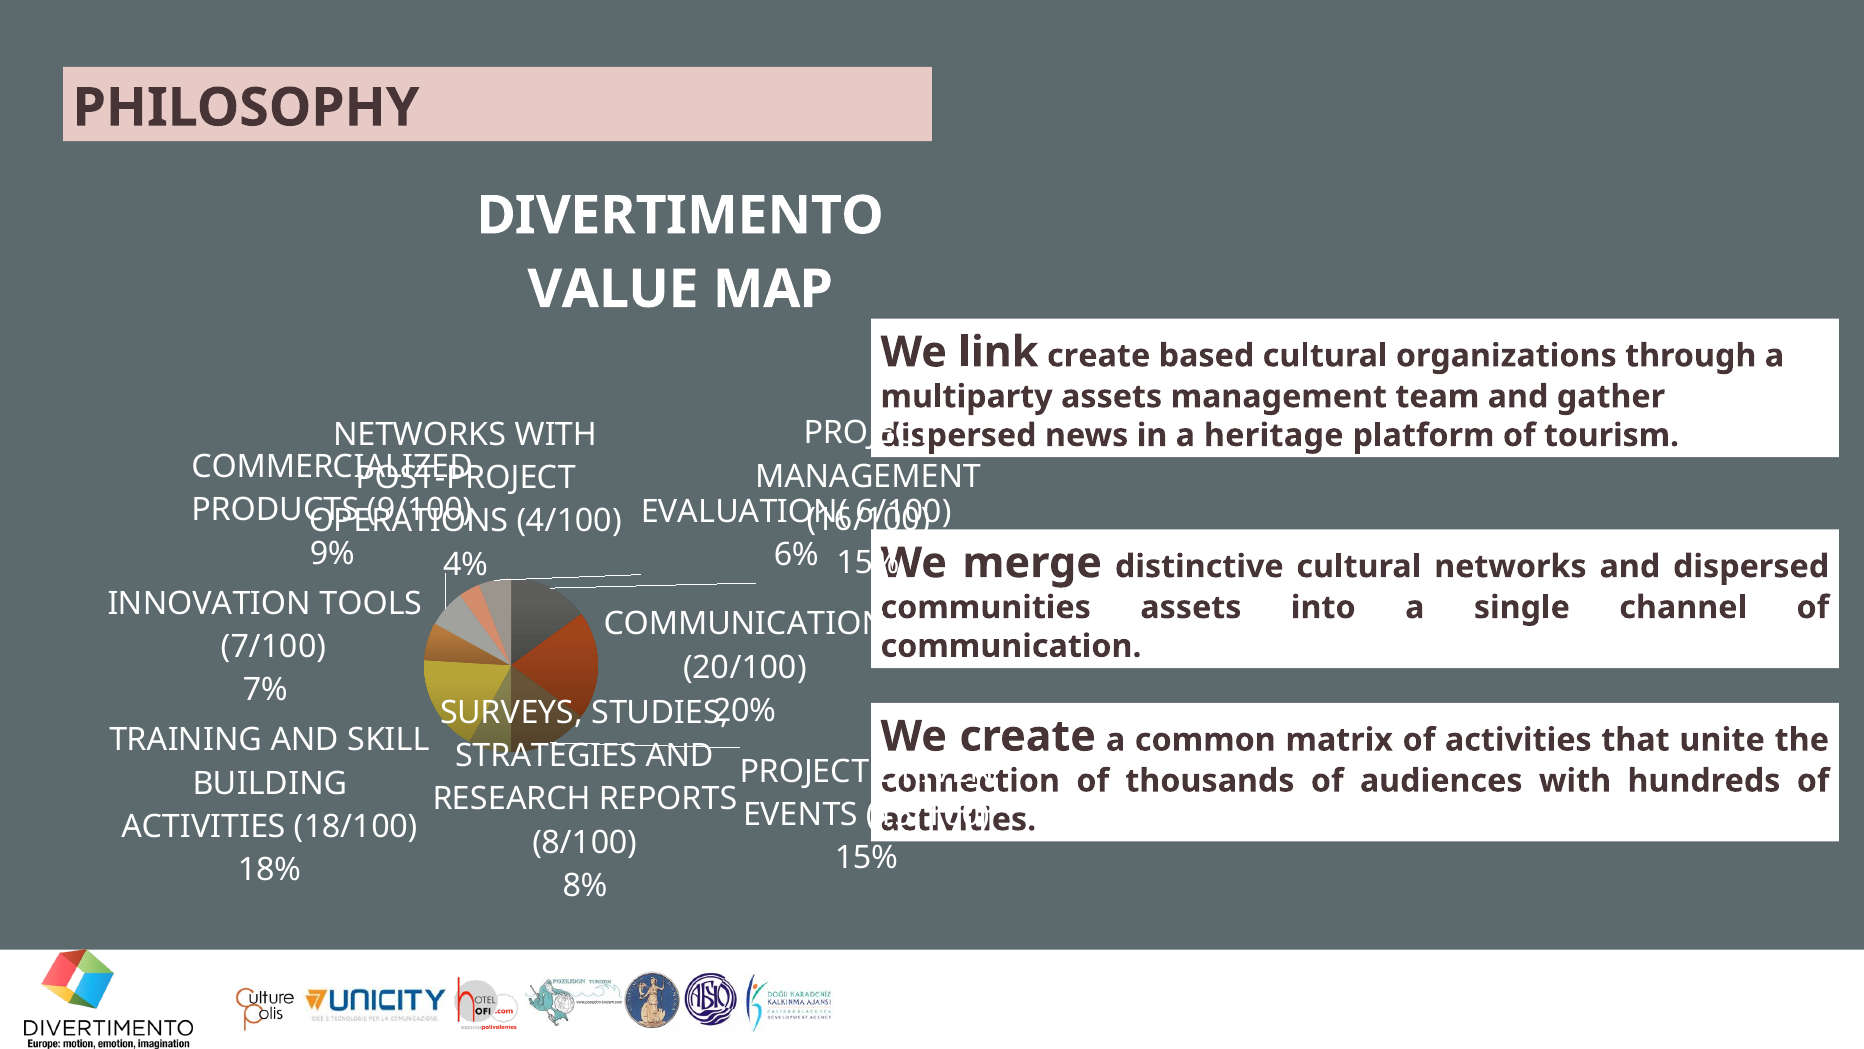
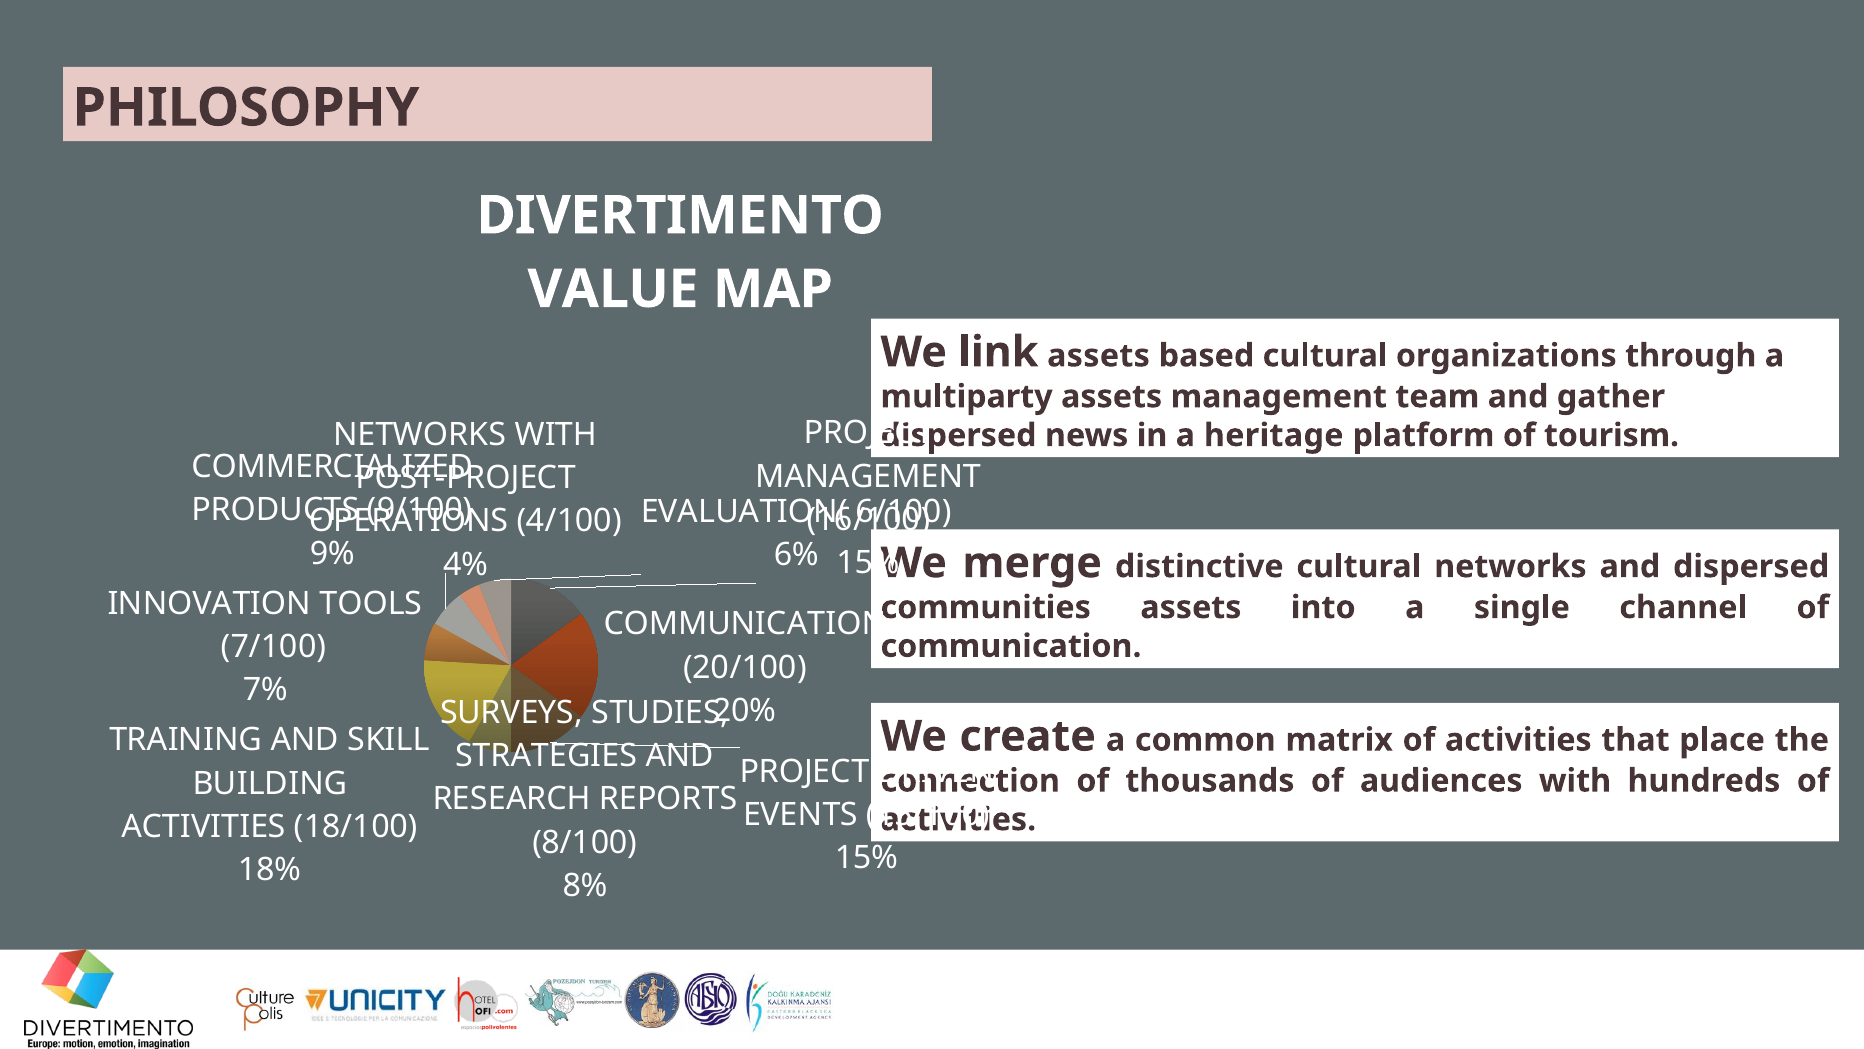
link create: create -> assets (1098, 356)
unite: unite -> place (1722, 740)
